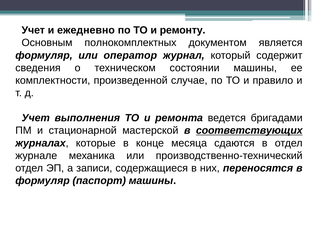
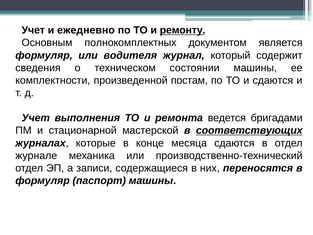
ремонту underline: none -> present (183, 30)
оператор: оператор -> водителя (130, 55)
случае: случае -> постам (189, 80)
и правило: правило -> сдаются (273, 80)
